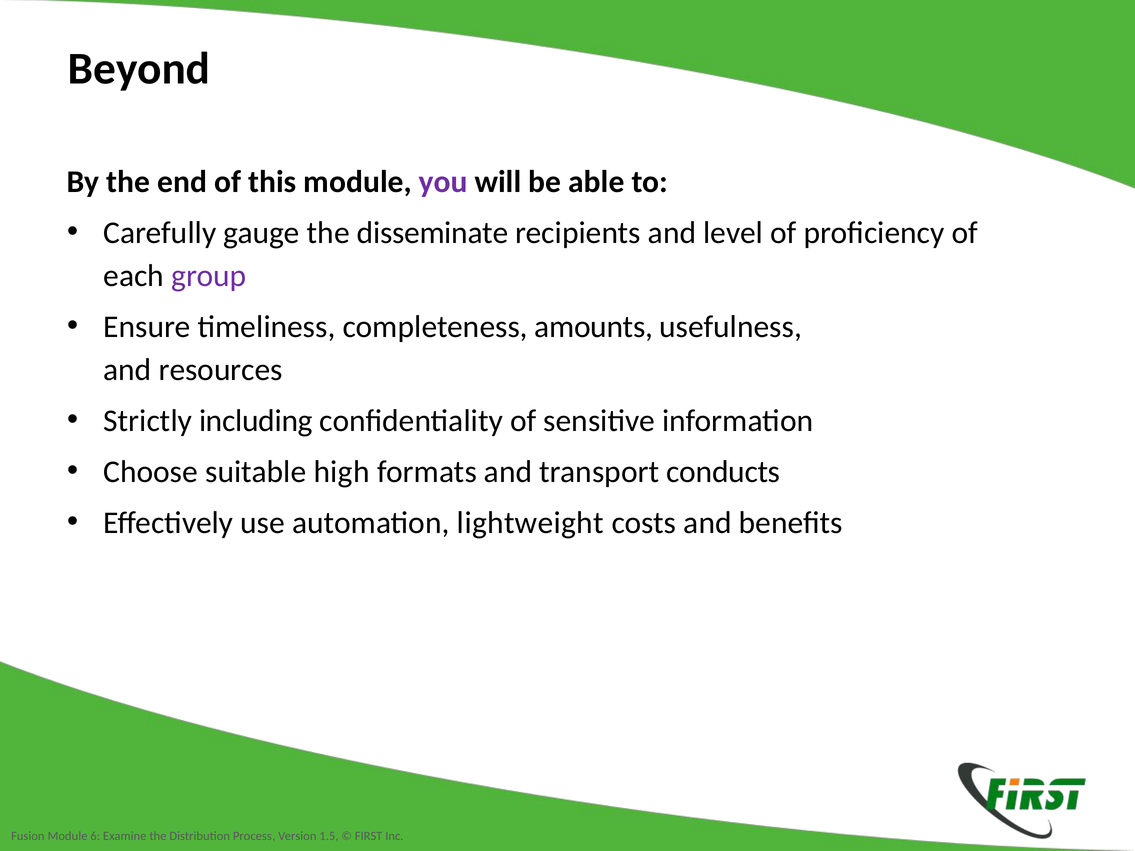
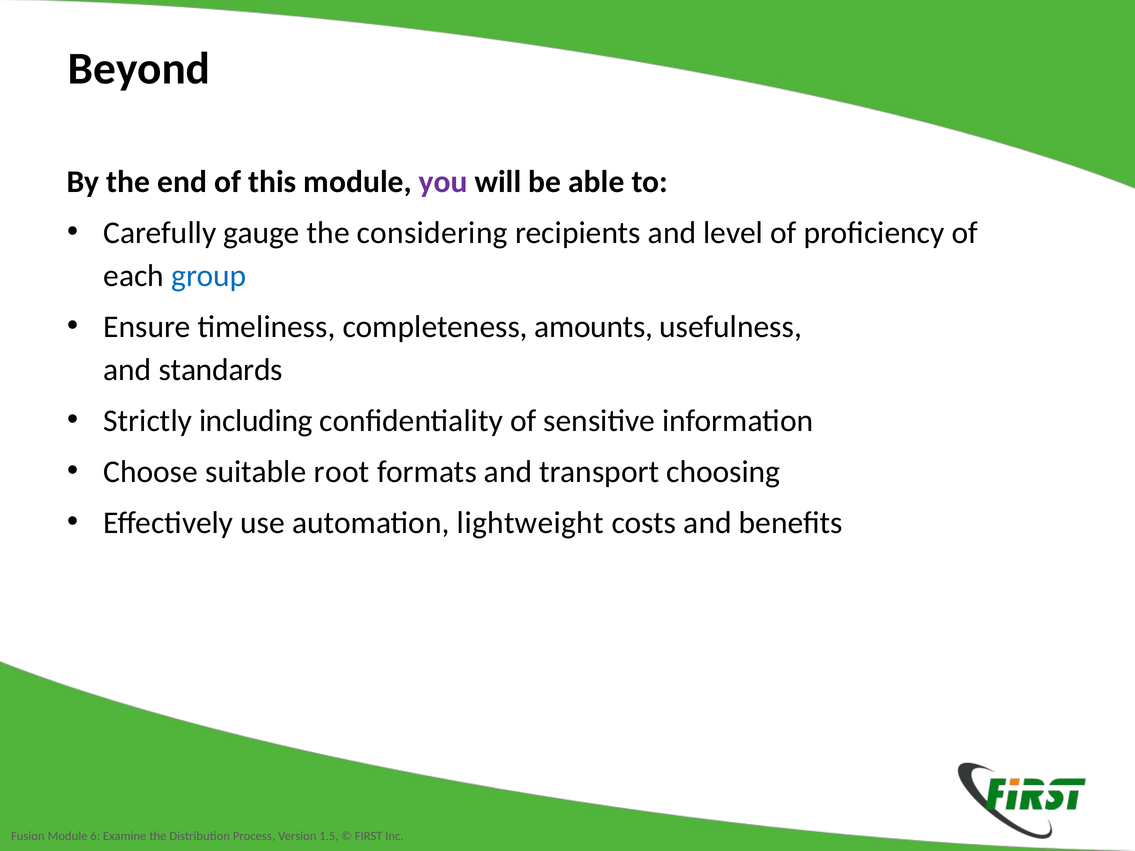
disseminate: disseminate -> considering (432, 233)
group colour: purple -> blue (209, 276)
resources: resources -> standards (221, 370)
high: high -> root (342, 472)
conducts: conducts -> choosing (723, 472)
